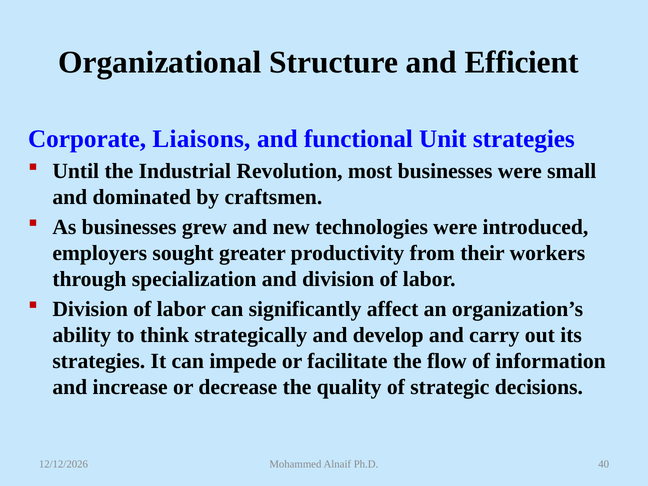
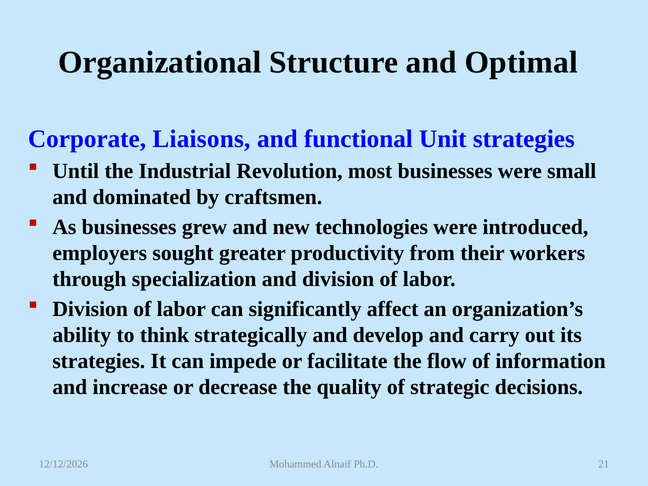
Efficient: Efficient -> Optimal (521, 62)
40: 40 -> 21 (604, 464)
